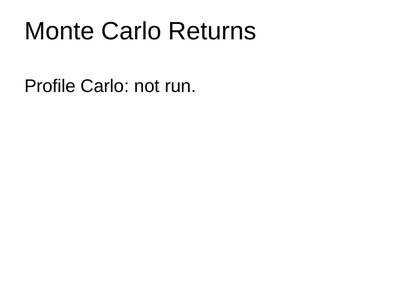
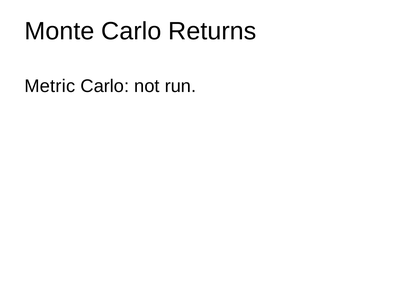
Profile: Profile -> Metric (50, 86)
